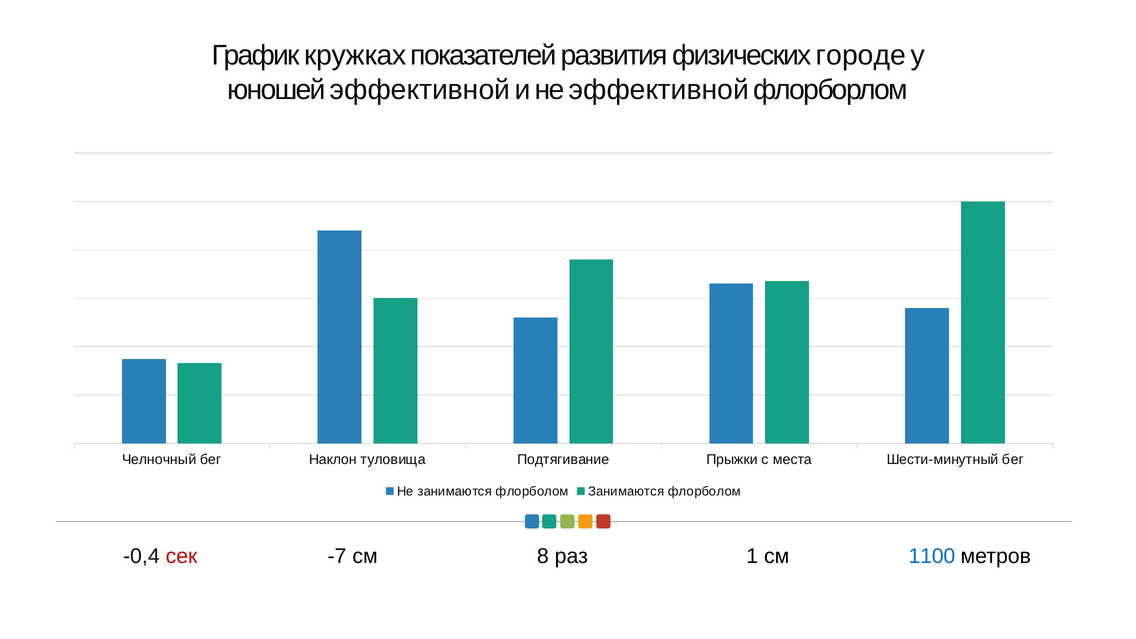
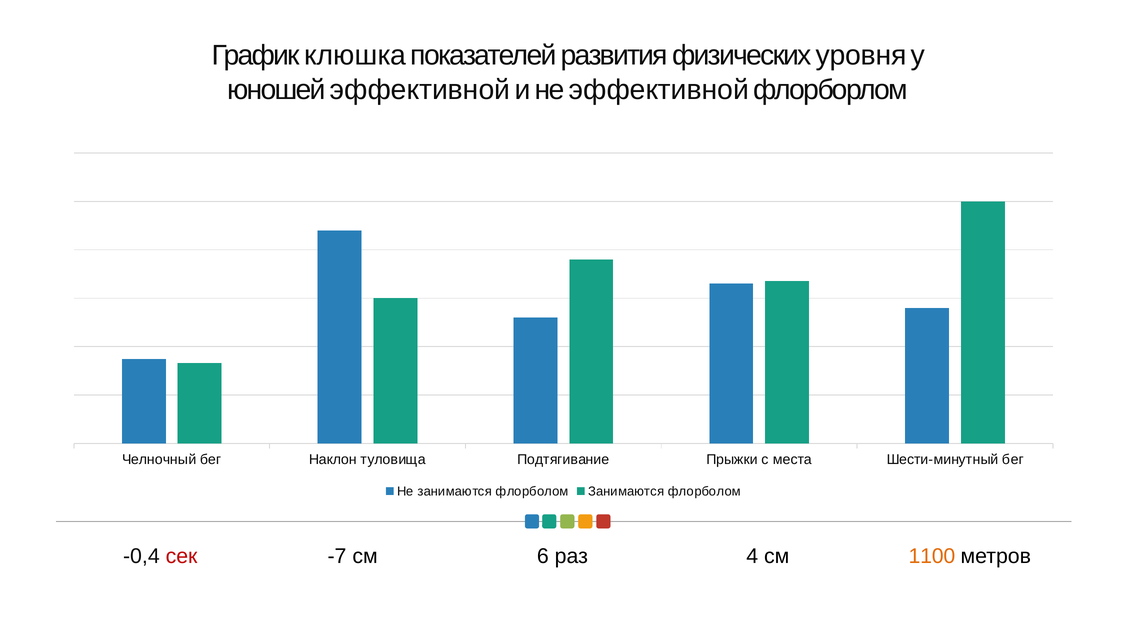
кружках: кружках -> клюшка (355, 56)
городе: городе -> уровня (861, 56)
8: 8 -> 6 (543, 556)
1: 1 -> 4 (752, 556)
1100 colour: blue -> orange (932, 556)
